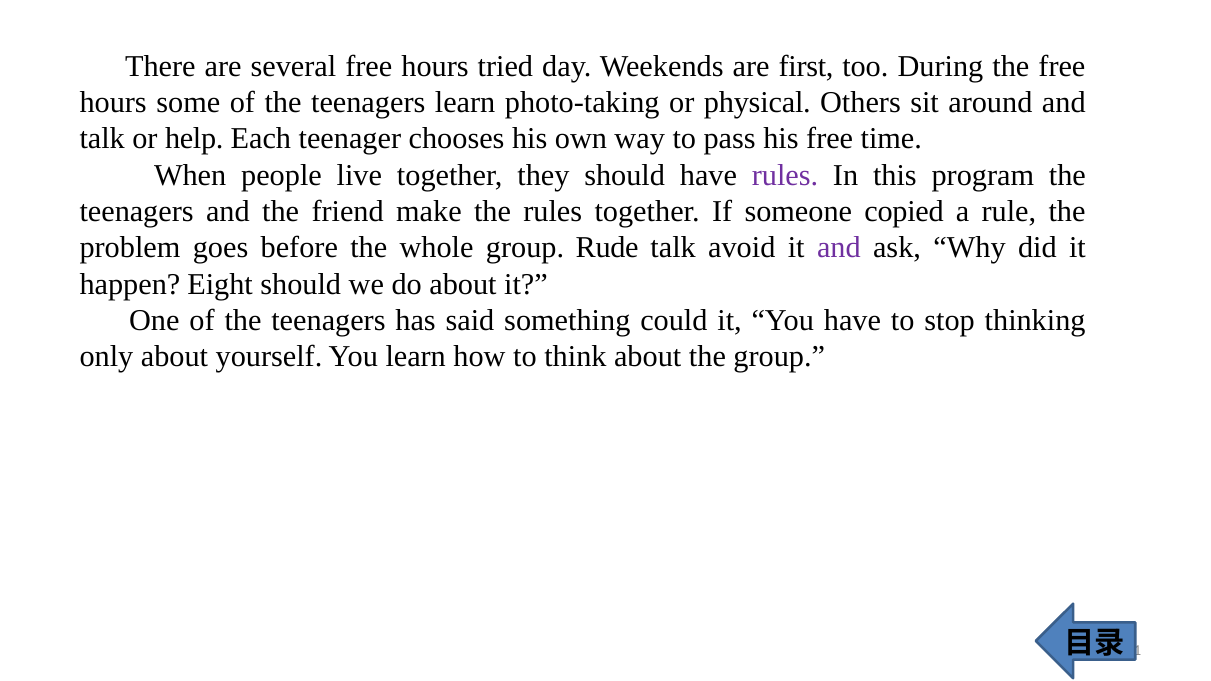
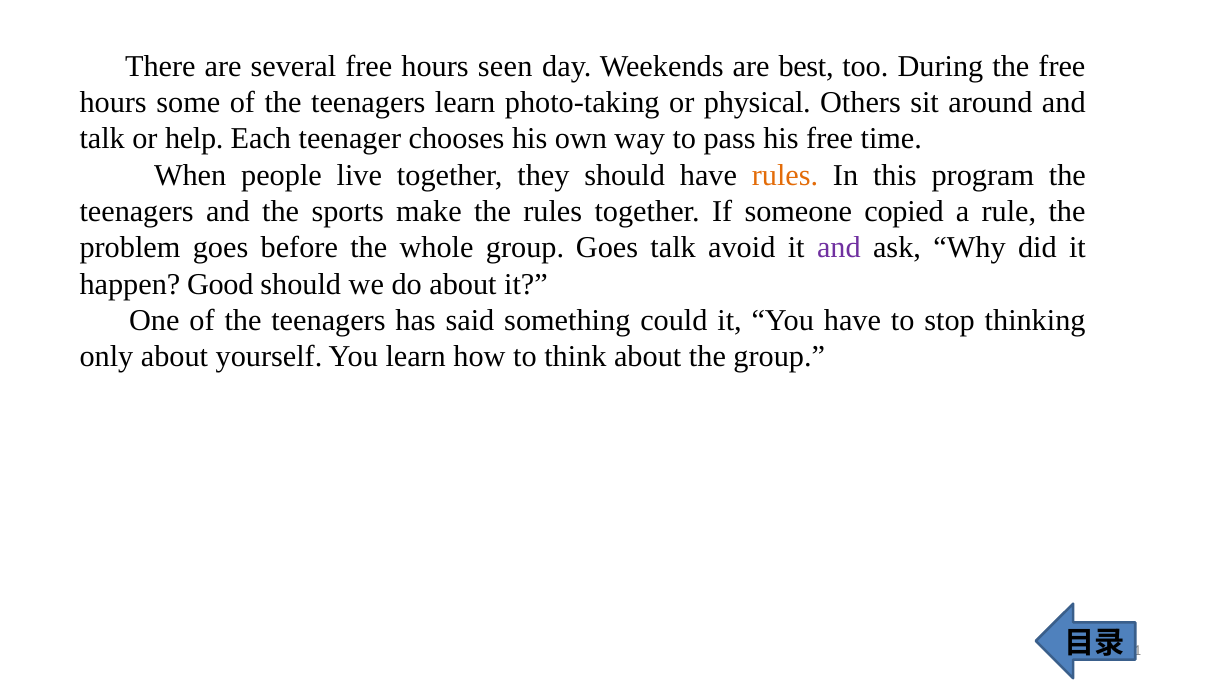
tried: tried -> seen (505, 66)
first: first -> best (806, 66)
rules colour: purple -> orange (785, 175)
friend: friend -> sports (348, 212)
group Rude: Rude -> Goes (607, 248)
Eight: Eight -> Good (220, 284)
